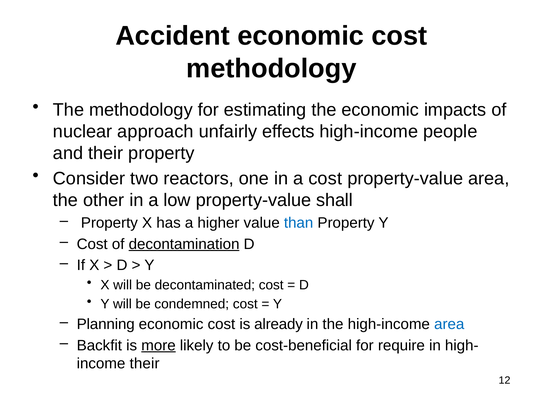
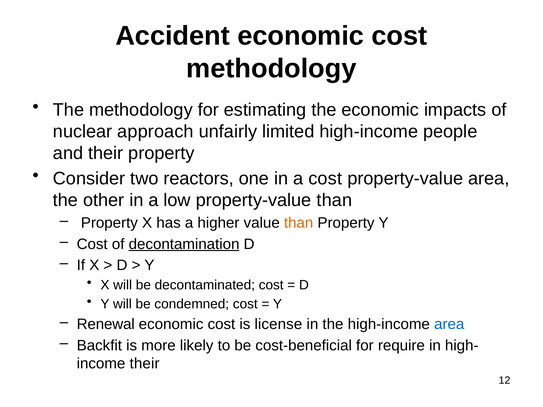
effects: effects -> limited (288, 132)
property-value shall: shall -> than (334, 200)
than colour: blue -> orange (299, 223)
Planning: Planning -> Renewal (106, 324)
already: already -> license (278, 324)
more underline: present -> none (158, 346)
